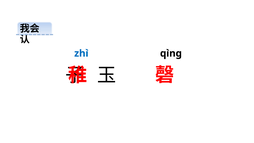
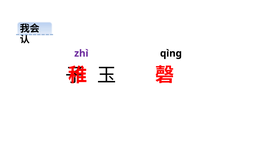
zhì colour: blue -> purple (81, 53)
